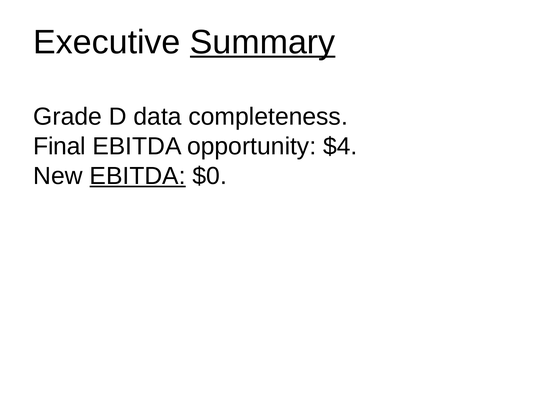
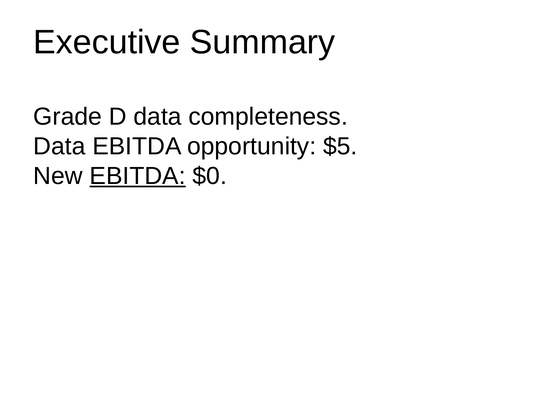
Summary underline: present -> none (263, 42)
Final: Final -> Data (59, 146)
$4: $4 -> $5 (340, 146)
